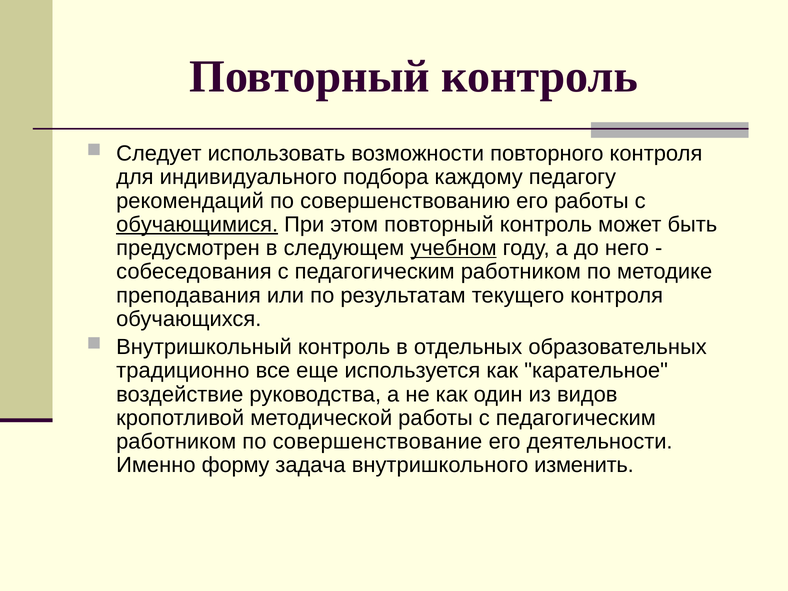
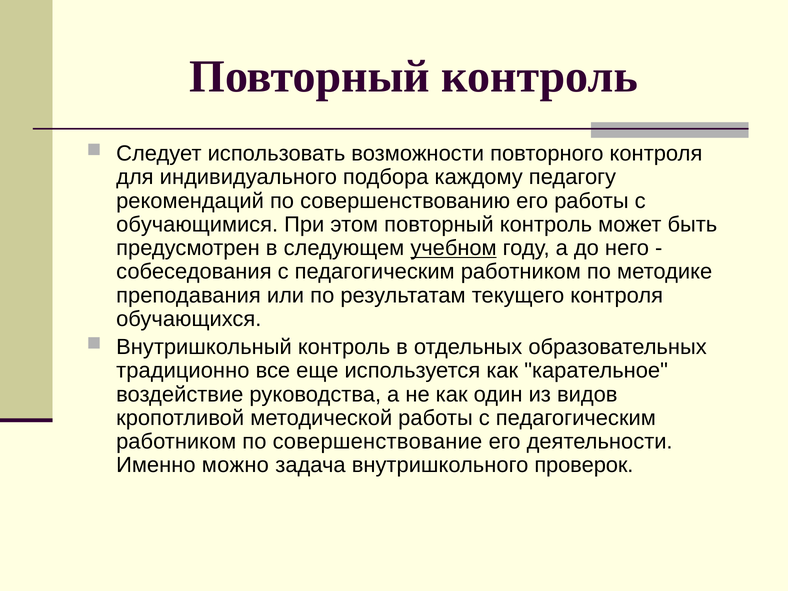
обучающимися underline: present -> none (197, 224)
форму: форму -> можно (235, 465)
изменить: изменить -> проверок (584, 465)
